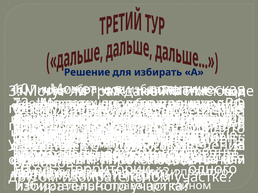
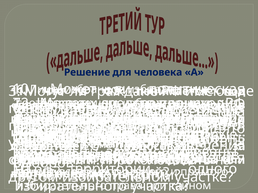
избирать: избирать -> человека (158, 72)
